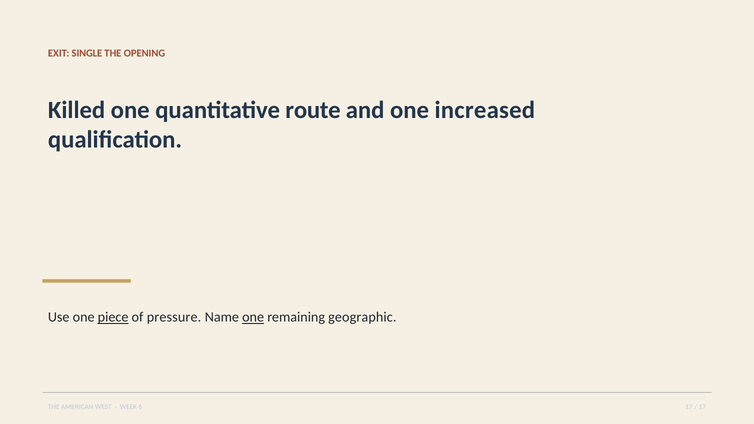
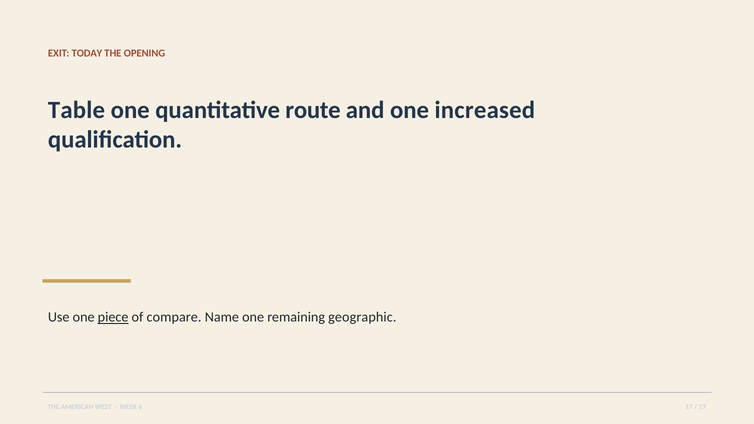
SINGLE: SINGLE -> TODAY (87, 53)
Killed: Killed -> Table (76, 110)
pressure: pressure -> compare (174, 317)
one underline: present -> none (253, 317)
